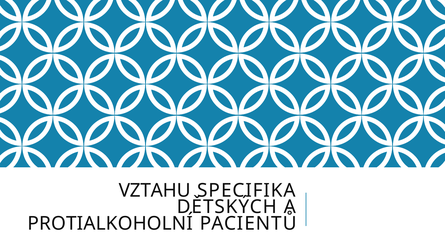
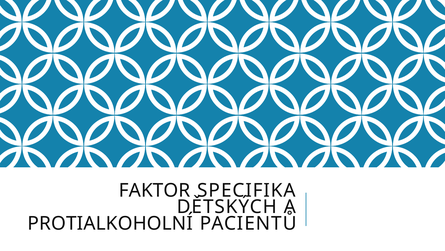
VZTAHU: VZTAHU -> FAKTOR (155, 190)
